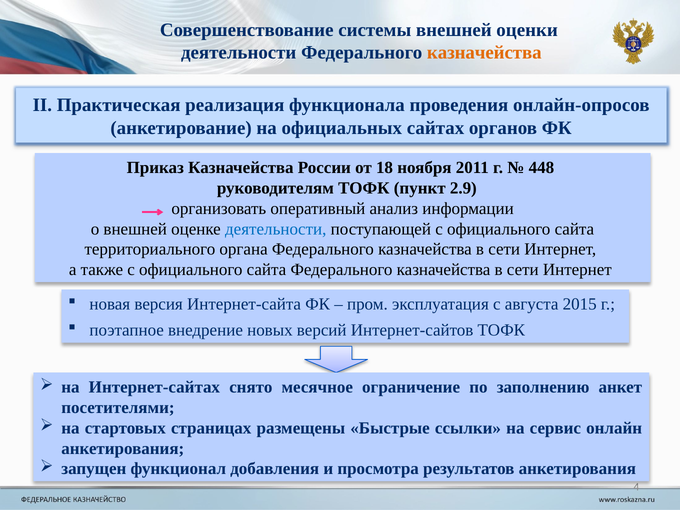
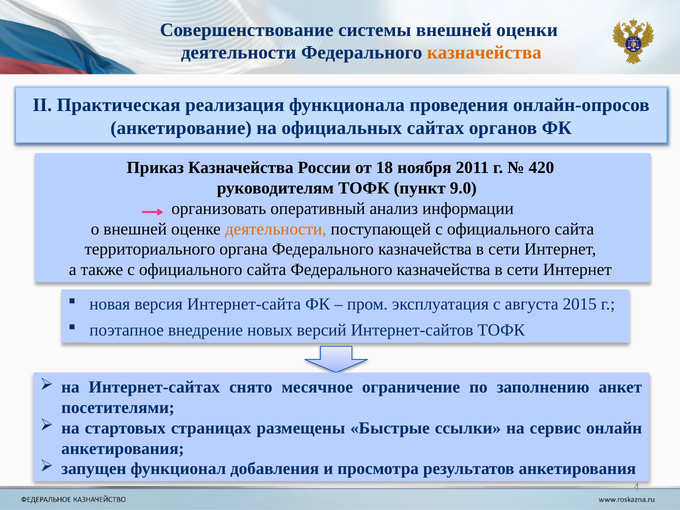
448: 448 -> 420 (541, 168)
2.9: 2.9 -> 9.0 (463, 188)
деятельности colour: blue -> orange (276, 229)
